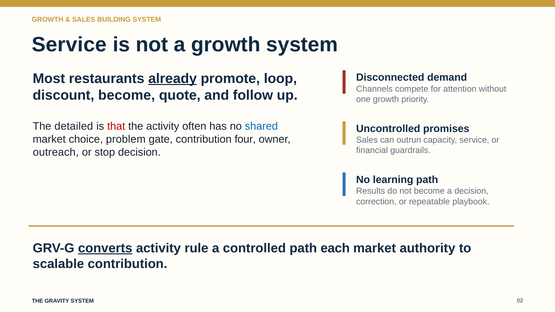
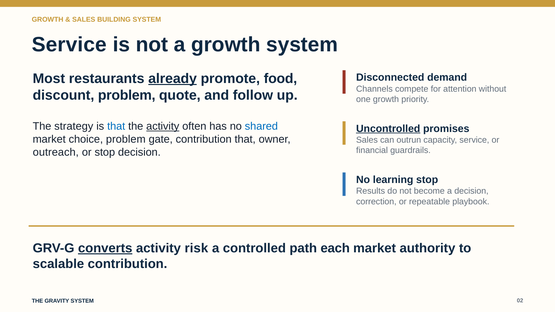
loop: loop -> food (280, 79)
discount become: become -> problem (127, 95)
detailed: detailed -> strategy (74, 126)
that colour: red -> blue (116, 126)
activity underline: none -> present (163, 126)
Uncontrolled underline: none -> present (388, 129)
contribution four: four -> that (245, 139)
learning path: path -> stop (427, 180)
rule: rule -> risk (196, 248)
